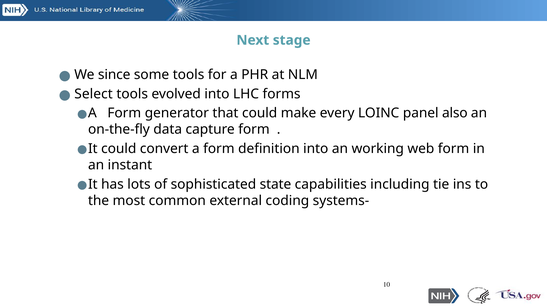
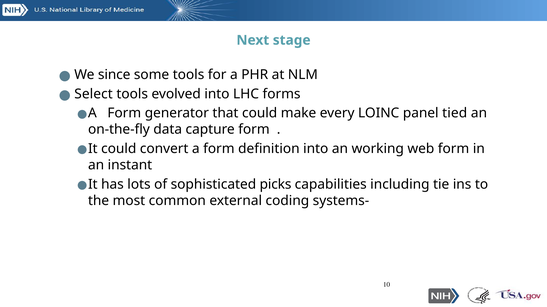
also: also -> tied (455, 113)
state: state -> picks (276, 185)
